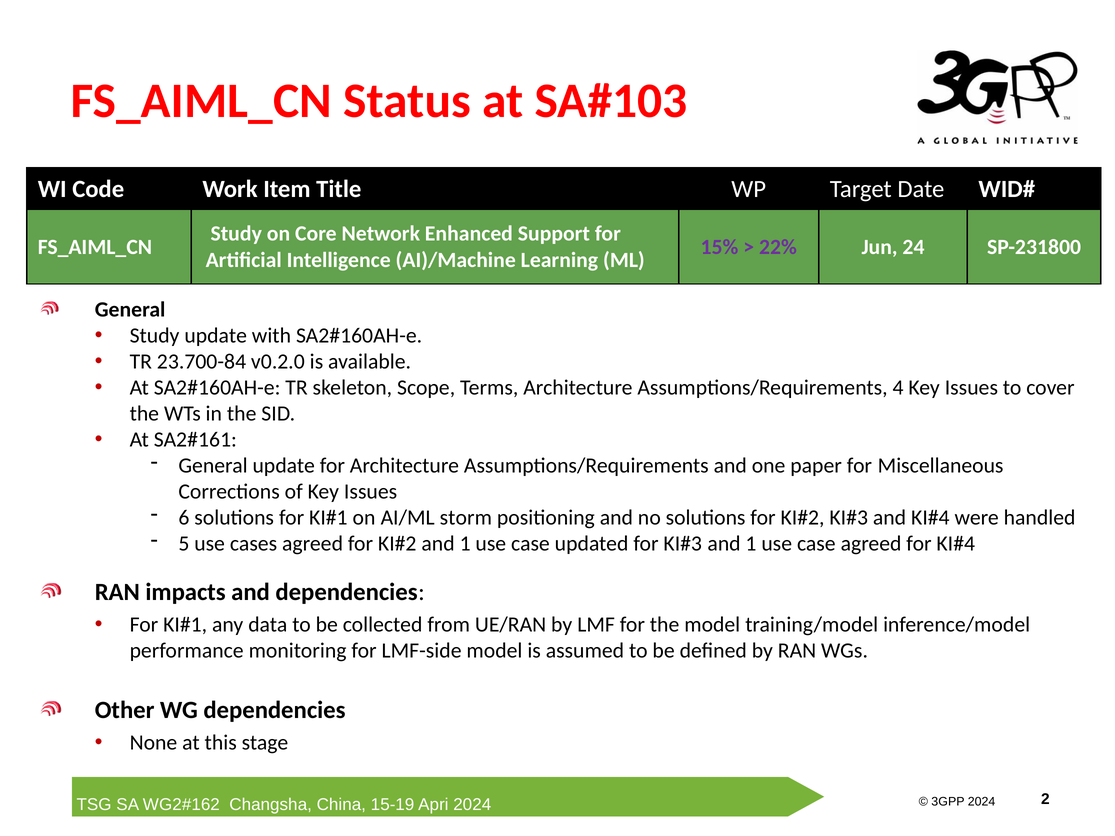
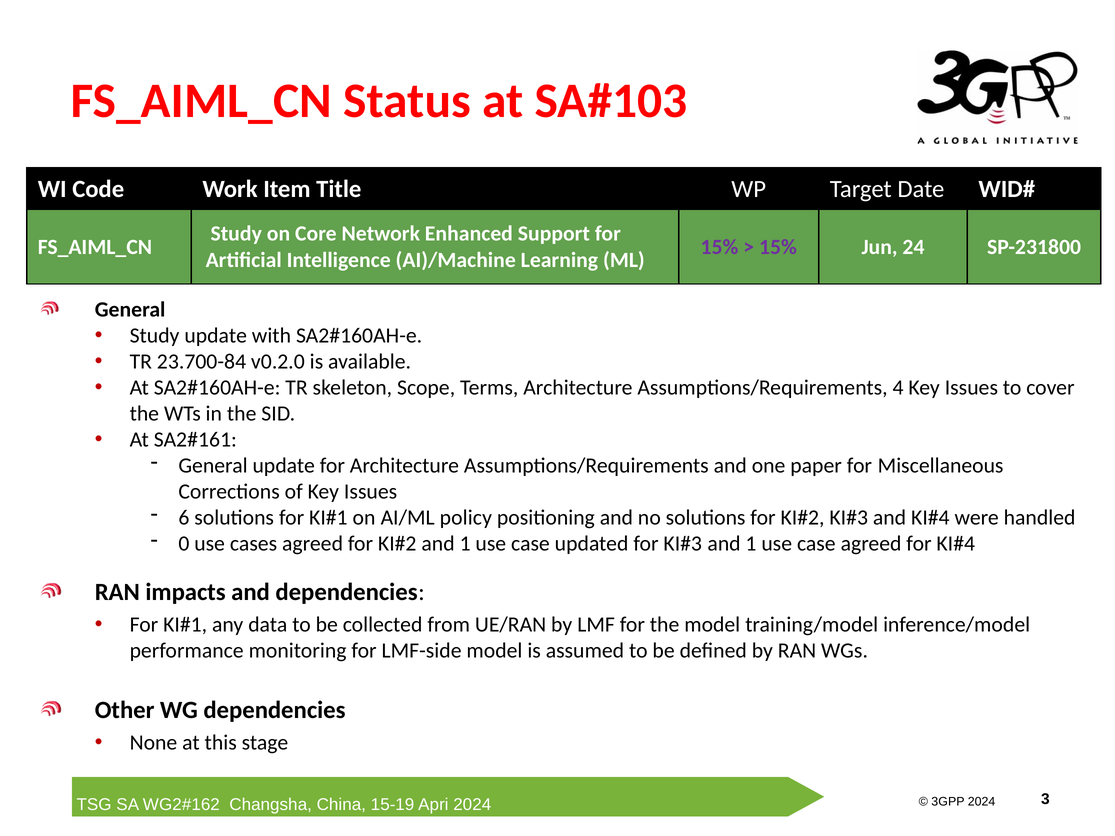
22%: 22% -> 15% (778, 247)
storm: storm -> policy (466, 518)
5: 5 -> 0 (184, 544)
2: 2 -> 3 (1045, 799)
